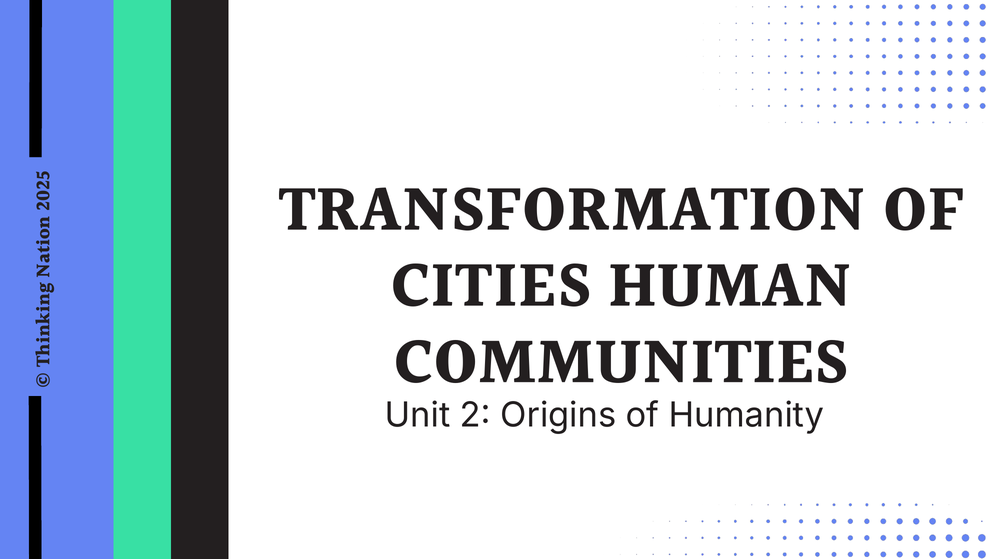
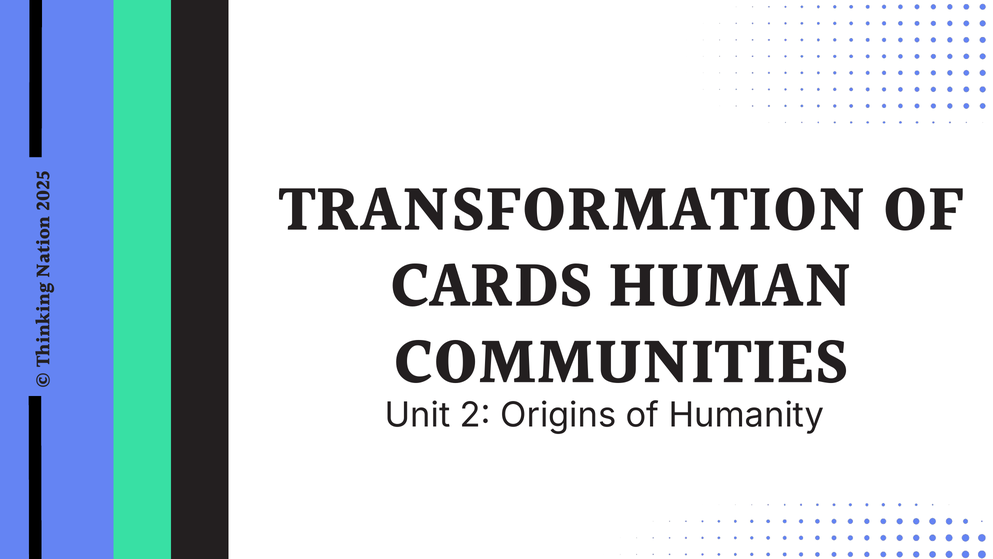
CITIES: CITIES -> CARDS (492, 288)
